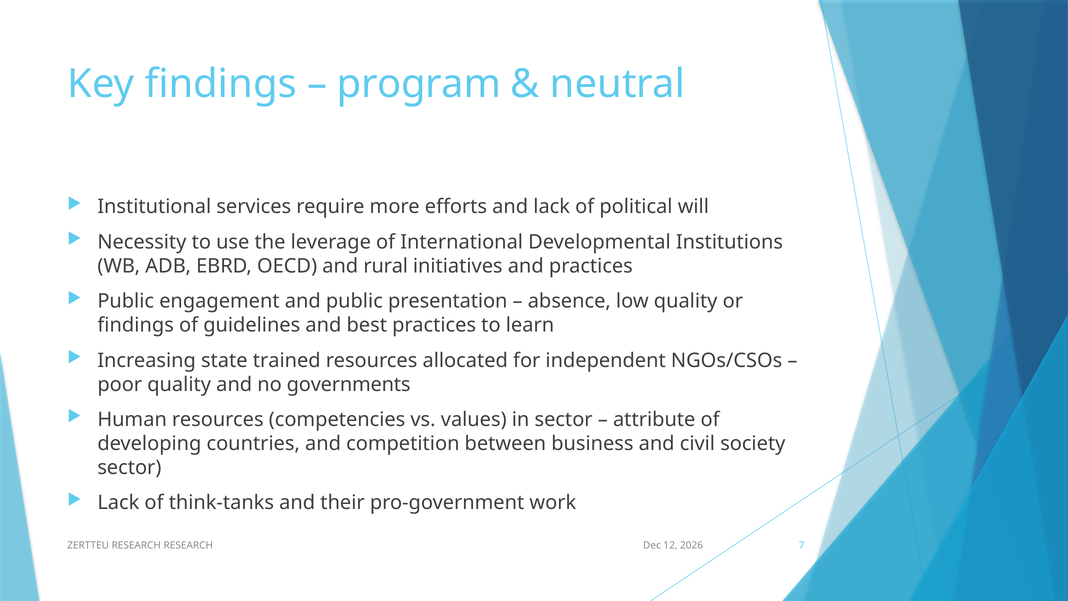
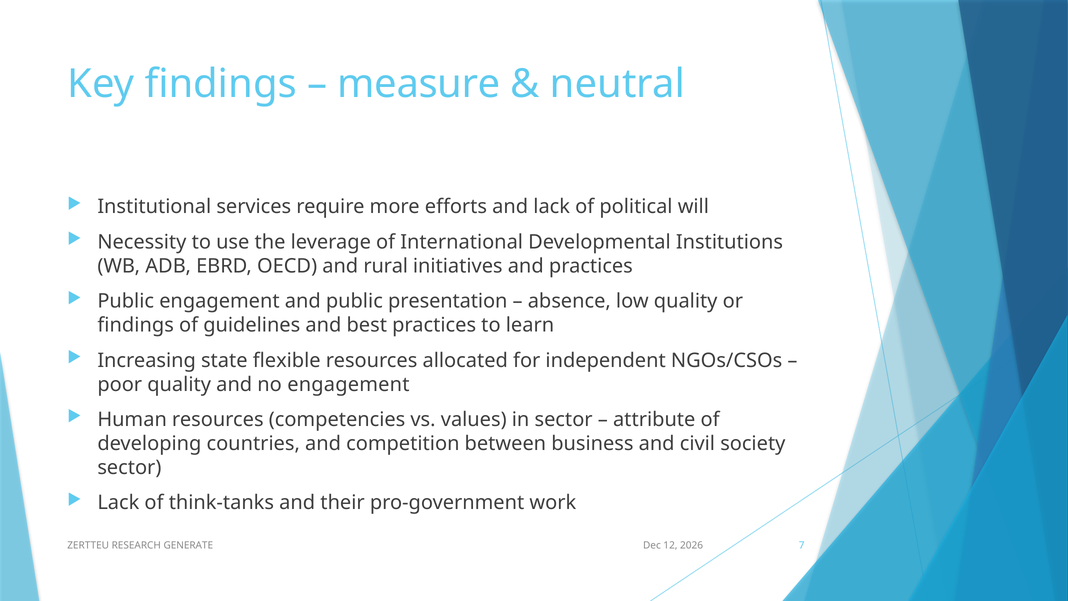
program: program -> measure (419, 84)
trained: trained -> flexible (287, 360)
no governments: governments -> engagement (348, 384)
RESEARCH RESEARCH: RESEARCH -> GENERATE (188, 545)
